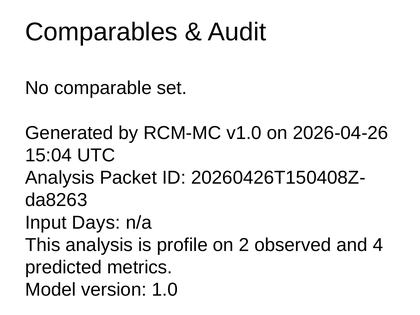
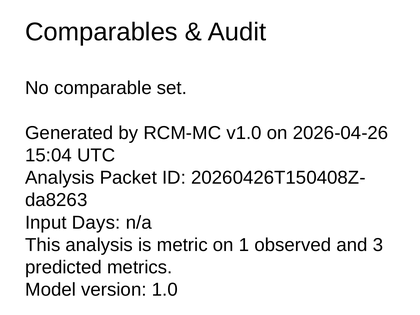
profile: profile -> metric (182, 245)
2: 2 -> 1 (244, 245)
4: 4 -> 3 (378, 245)
